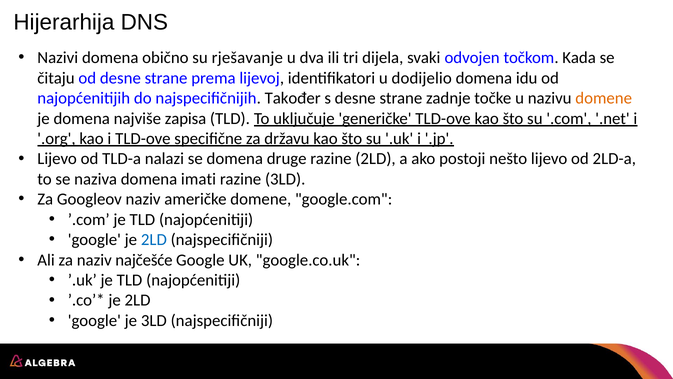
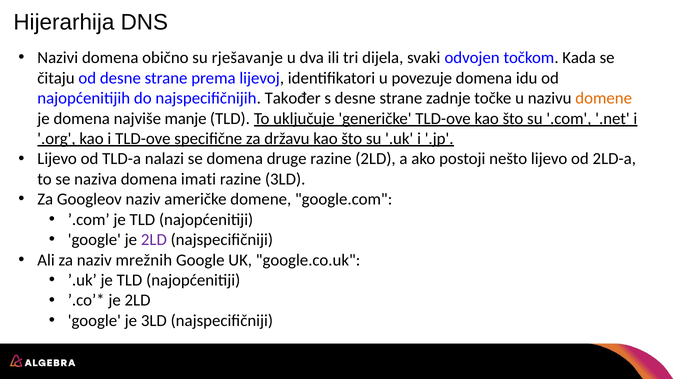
dodijelio: dodijelio -> povezuje (422, 78)
zapisa: zapisa -> manje (186, 118)
2LD colour: blue -> purple (154, 239)
najčešće: najčešće -> mrežnih (144, 260)
